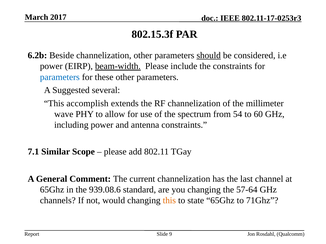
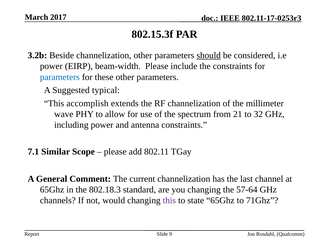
6.2b: 6.2b -> 3.2b (37, 56)
beam-width underline: present -> none (118, 66)
several: several -> typical (106, 90)
54: 54 -> 21 (238, 114)
60: 60 -> 32 (258, 114)
939.08.6: 939.08.6 -> 802.18.3 (105, 190)
this colour: orange -> purple (169, 201)
